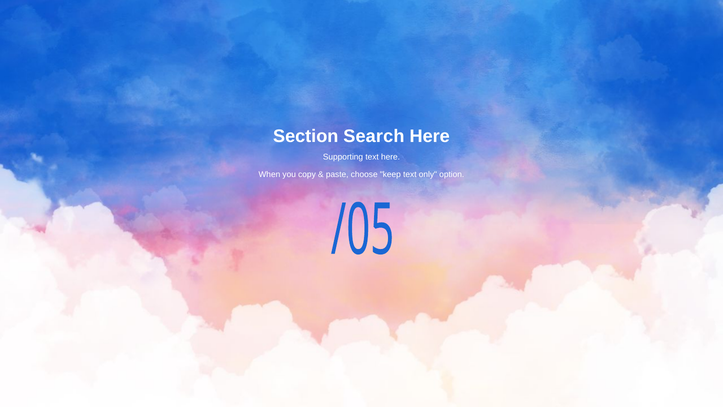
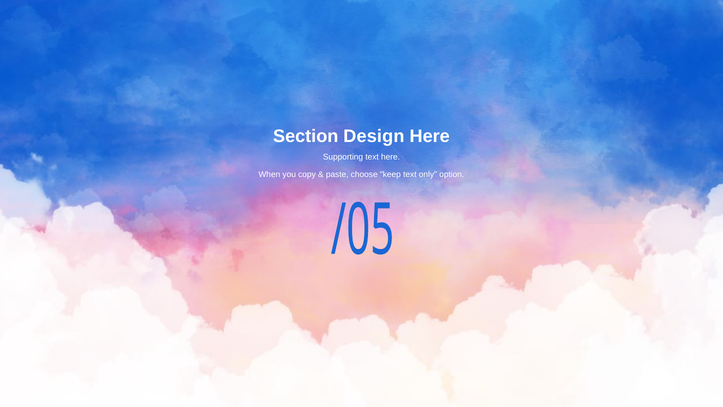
Search: Search -> Design (374, 136)
